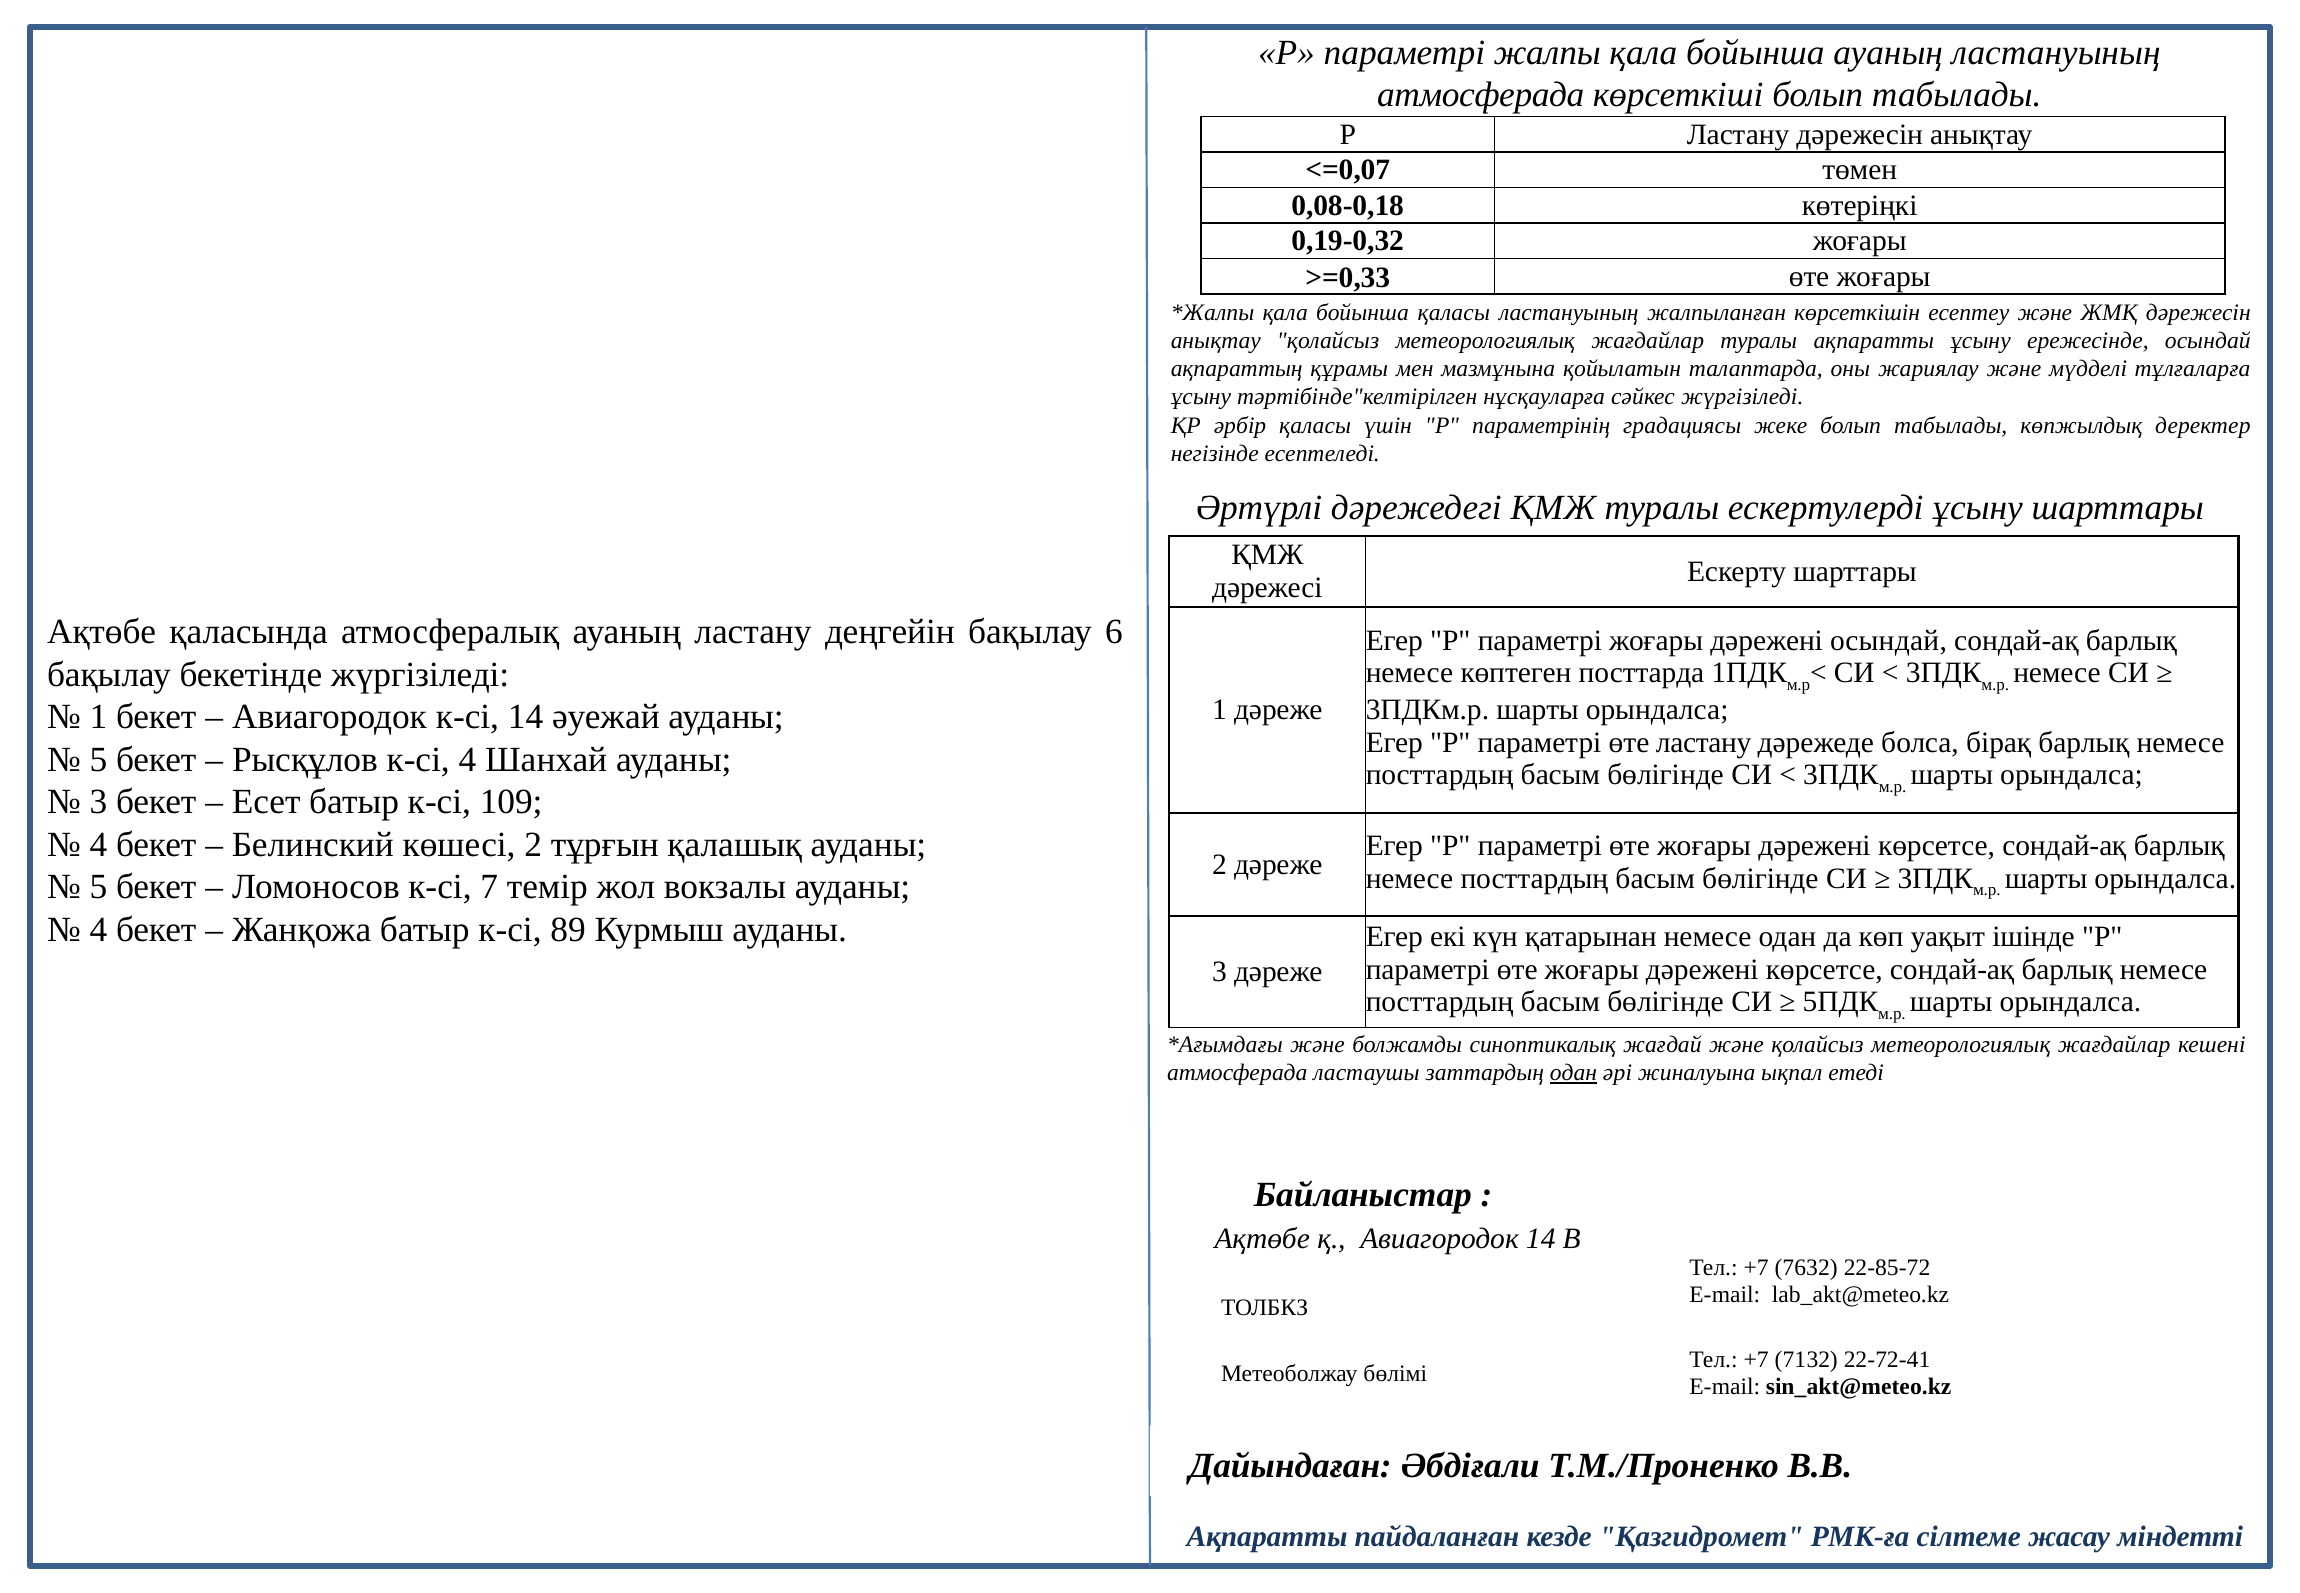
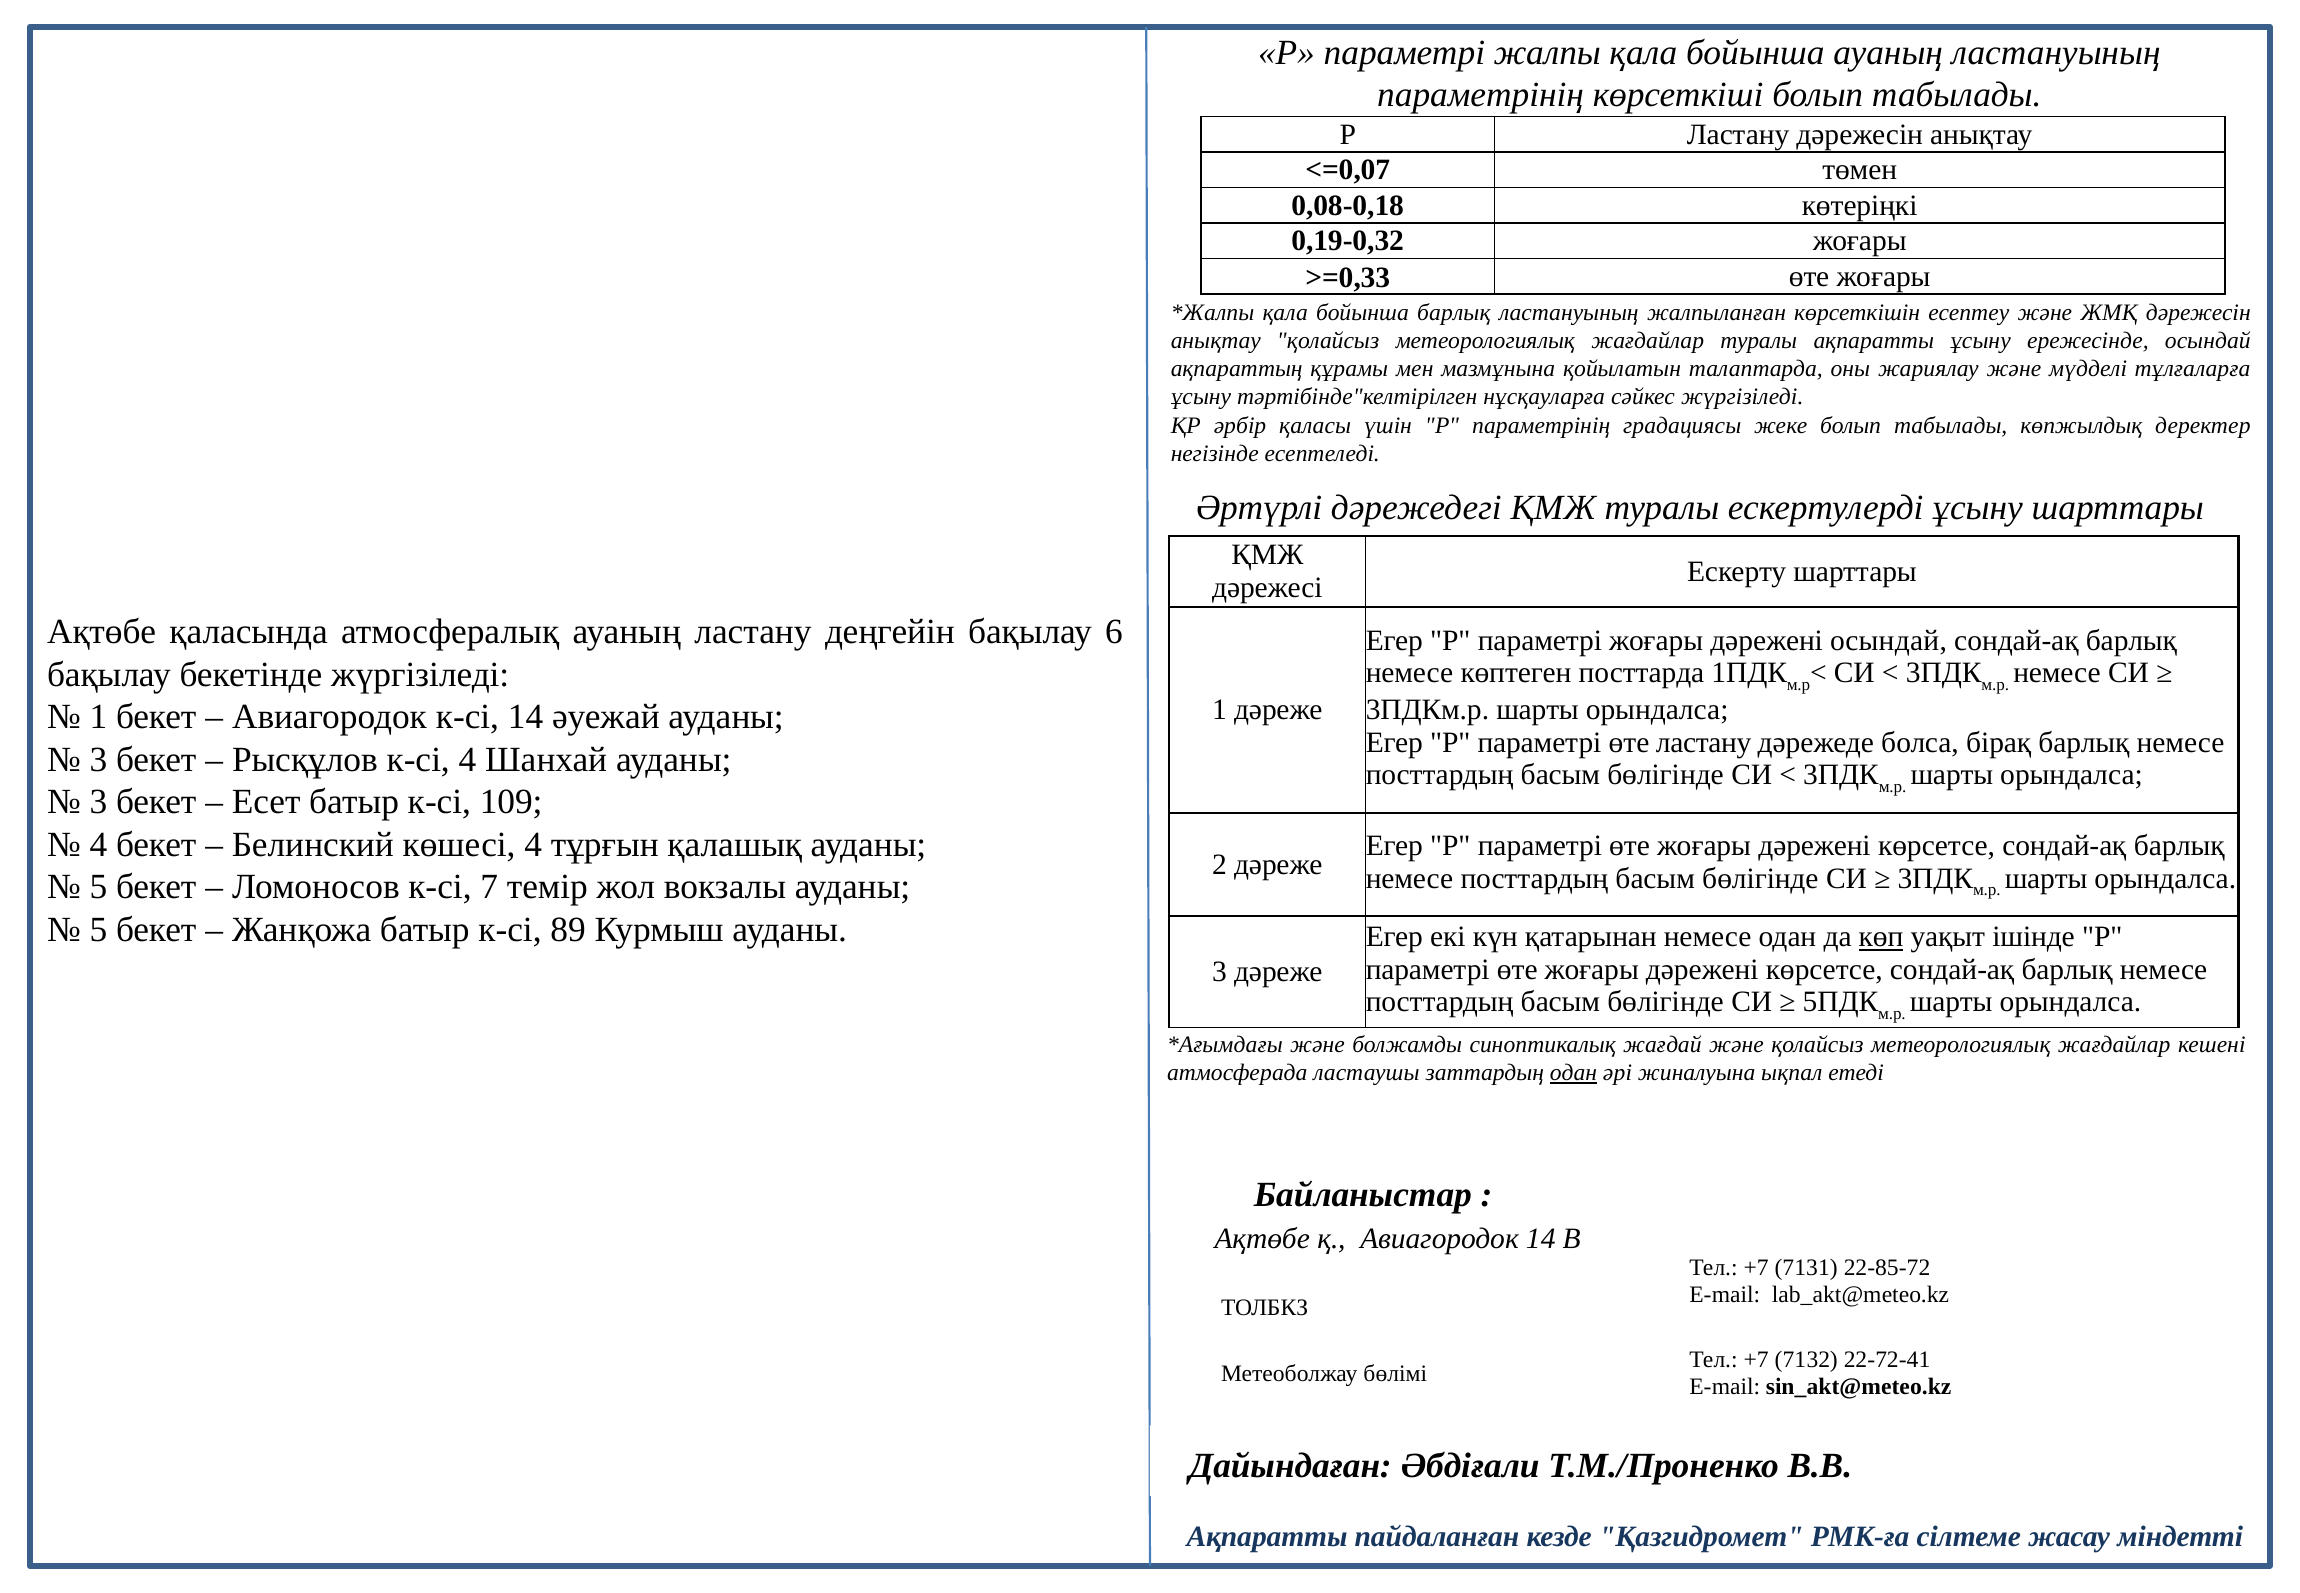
атмосферада: атмосферада -> параметрінің (1481, 95)
бойынша қаласы: қаласы -> барлық (1454, 312)
5: 5 -> 3 (98, 759)
көшесі 2: 2 -> 4 (533, 844)
4: 4 -> 5 (98, 929)
көп underline: none -> present (1881, 937)
7632: 7632 -> 7131 (1806, 1268)
